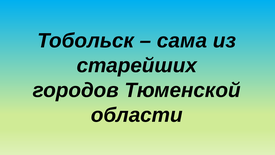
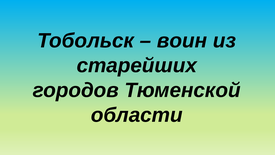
сама: сама -> воин (182, 41)
